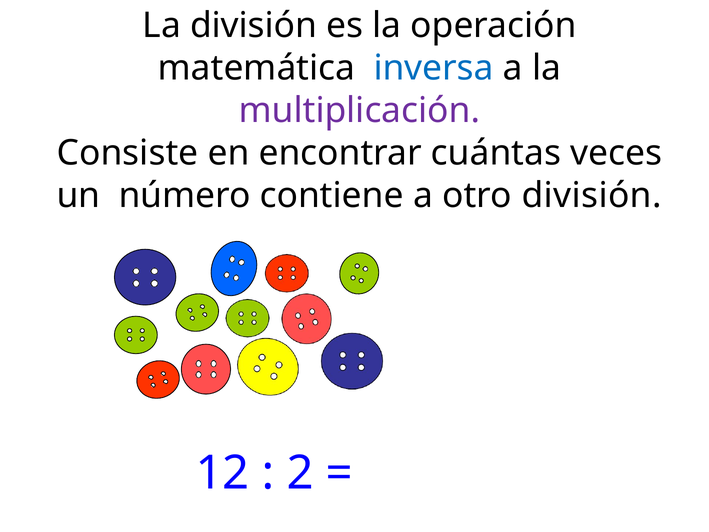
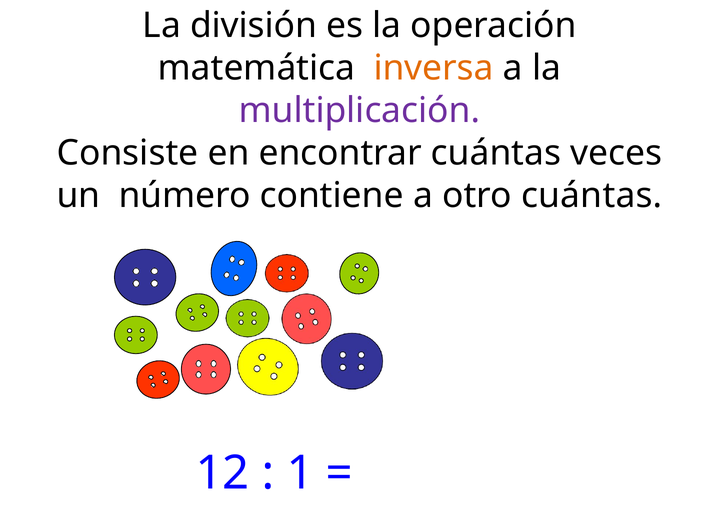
inversa colour: blue -> orange (434, 68)
otro división: división -> cuántas (592, 196)
2: 2 -> 1 (300, 473)
